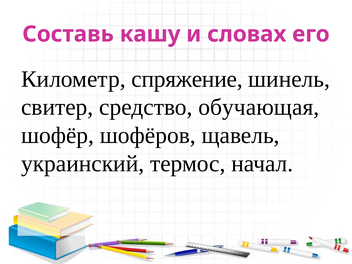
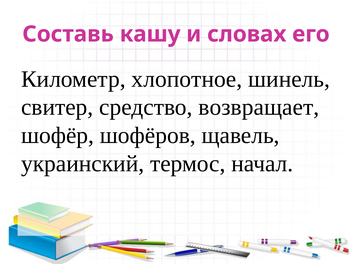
спряжение: спряжение -> хлопотное (187, 79)
обучающая: обучающая -> возвращает (259, 107)
